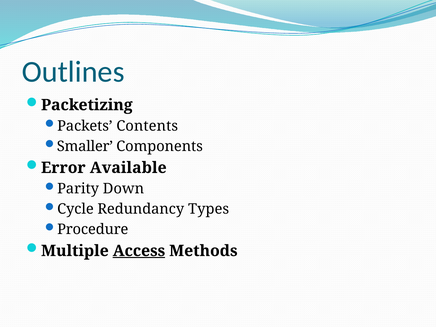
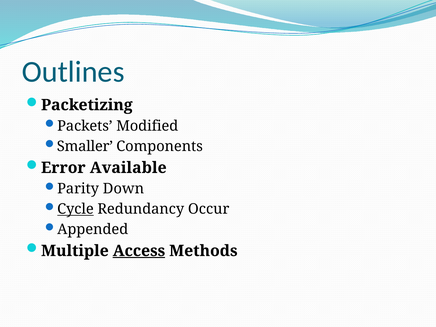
Contents: Contents -> Modified (147, 126)
Cycle underline: none -> present (75, 209)
Types: Types -> Occur (209, 209)
Procedure: Procedure -> Appended (93, 229)
